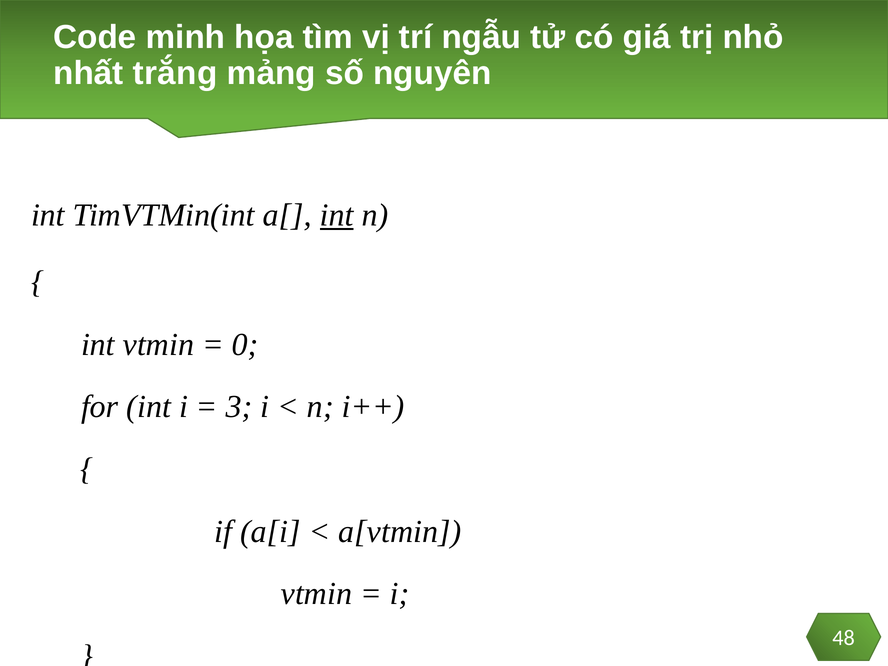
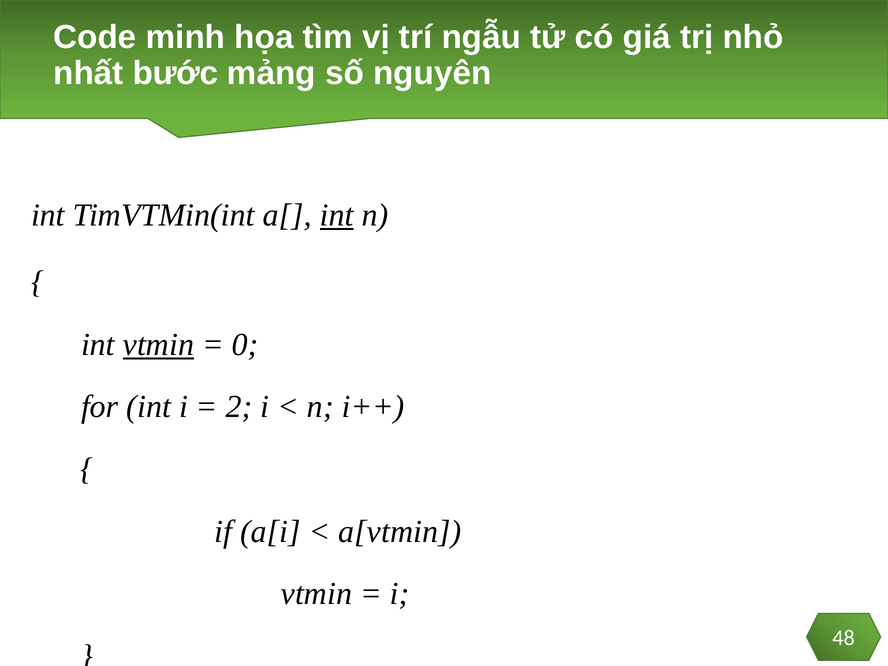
trắng: trắng -> bước (175, 73)
vtmin underline: none -> present (158, 345)
3: 3 -> 2 (239, 407)
